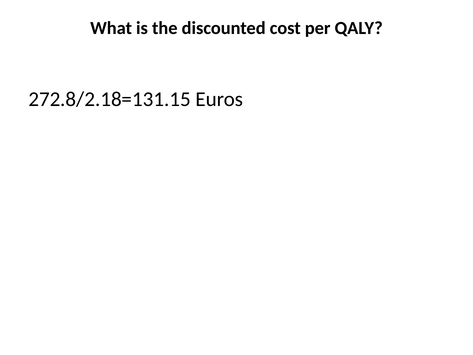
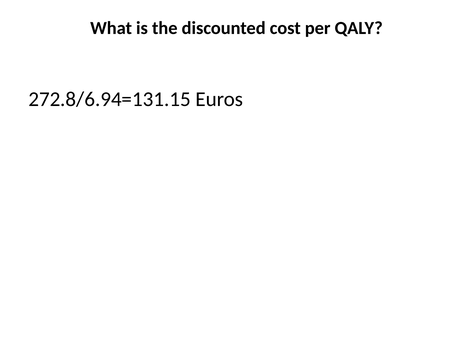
272.8/2.18=131.15: 272.8/2.18=131.15 -> 272.8/6.94=131.15 (110, 99)
